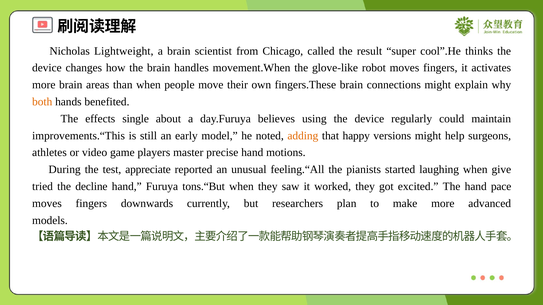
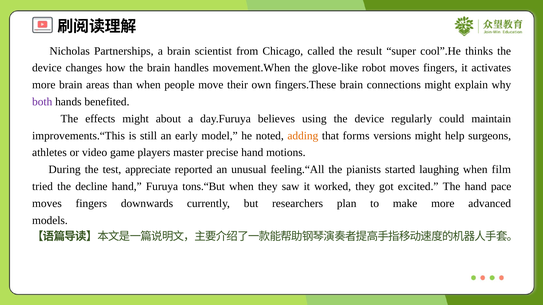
Lightweight: Lightweight -> Partnerships (124, 51)
both colour: orange -> purple (42, 102)
effects single: single -> might (136, 119)
happy: happy -> forms (356, 136)
give: give -> film (501, 170)
